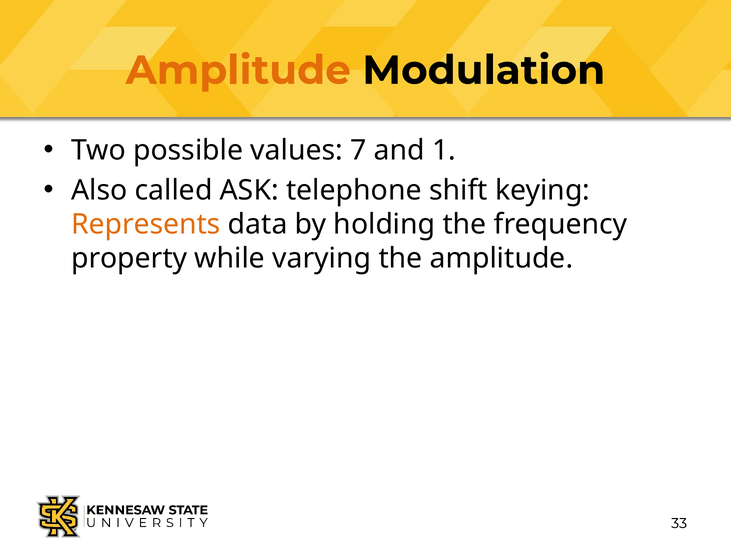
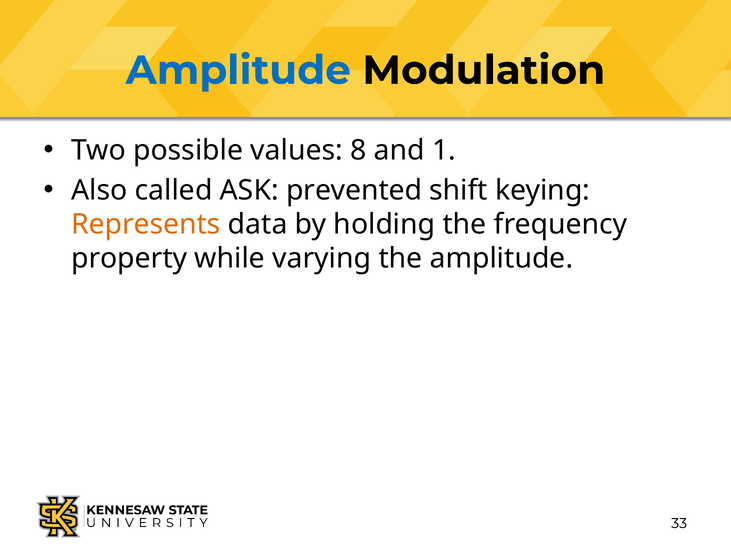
Amplitude colour: orange -> blue (238, 70)
7: 7 -> 8 (358, 151)
telephone: telephone -> prevented (354, 190)
